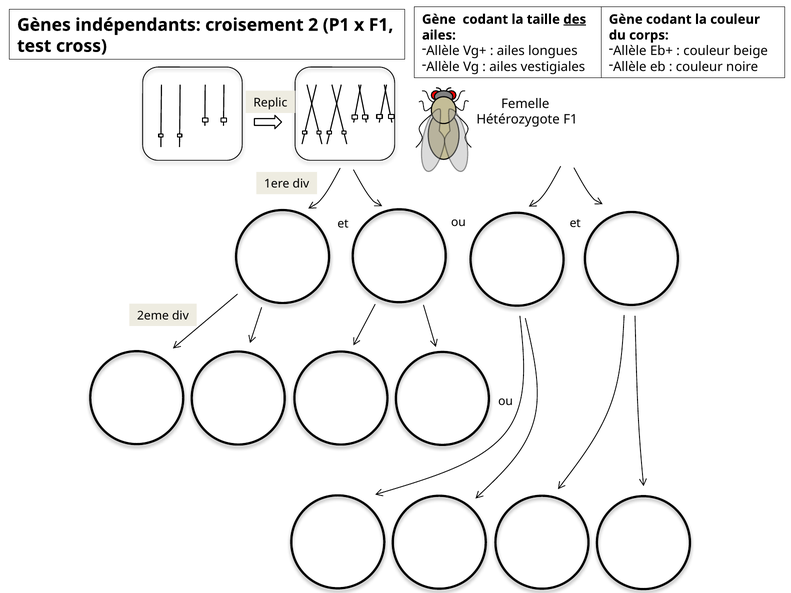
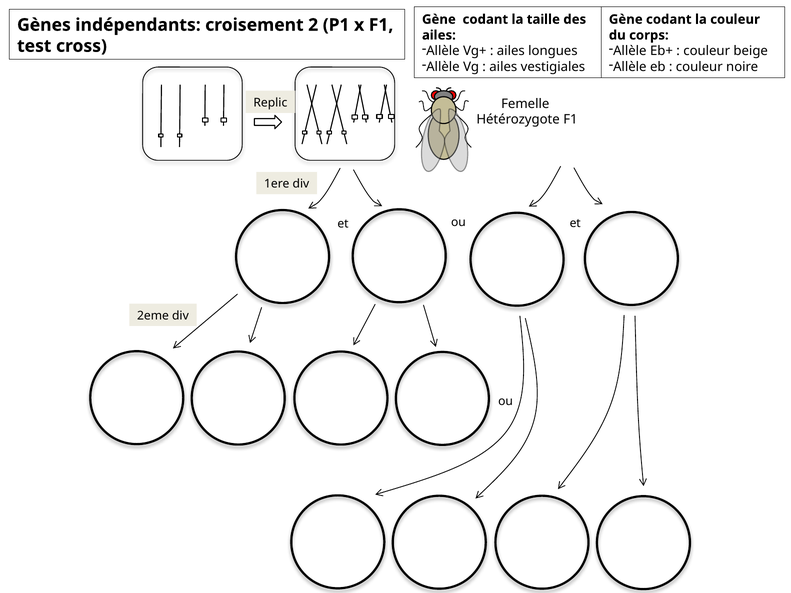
des underline: present -> none (575, 19)
